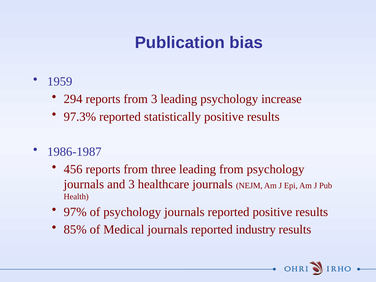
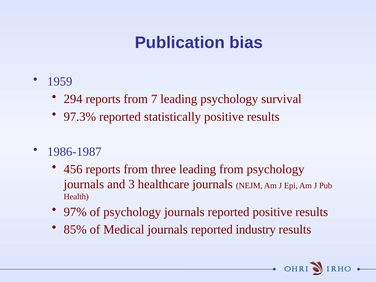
from 3: 3 -> 7 (154, 99)
increase: increase -> survival (281, 99)
